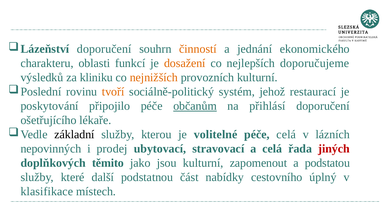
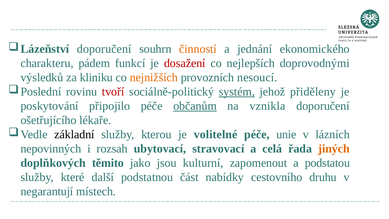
oblasti: oblasti -> pádem (94, 63)
dosažení colour: orange -> red (185, 63)
doporučujeme: doporučujeme -> doprovodnými (315, 63)
provozních kulturní: kulturní -> nesoucí (257, 77)
tvoří colour: orange -> red (113, 92)
systém underline: none -> present (237, 92)
restaurací: restaurací -> přiděleny (313, 92)
přihlásí: přihlásí -> vznikla (267, 106)
péče celá: celá -> unie (286, 134)
prodej: prodej -> rozsah (112, 149)
jiných colour: red -> orange (334, 149)
úplný: úplný -> druhu (323, 177)
klasifikace: klasifikace -> negarantují (47, 191)
